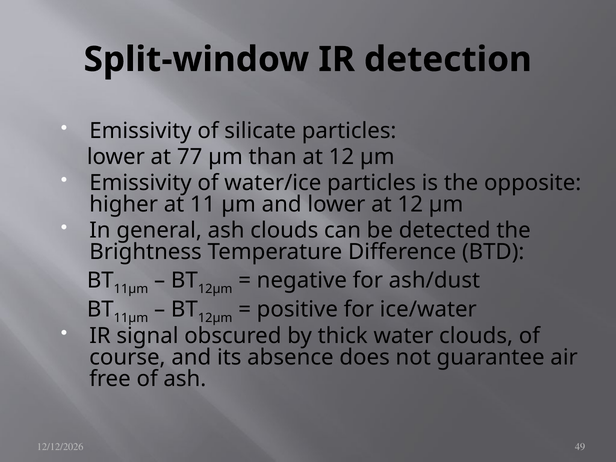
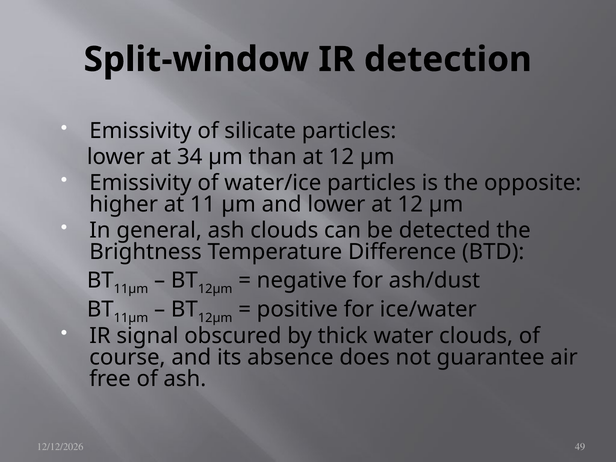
77: 77 -> 34 (190, 157)
